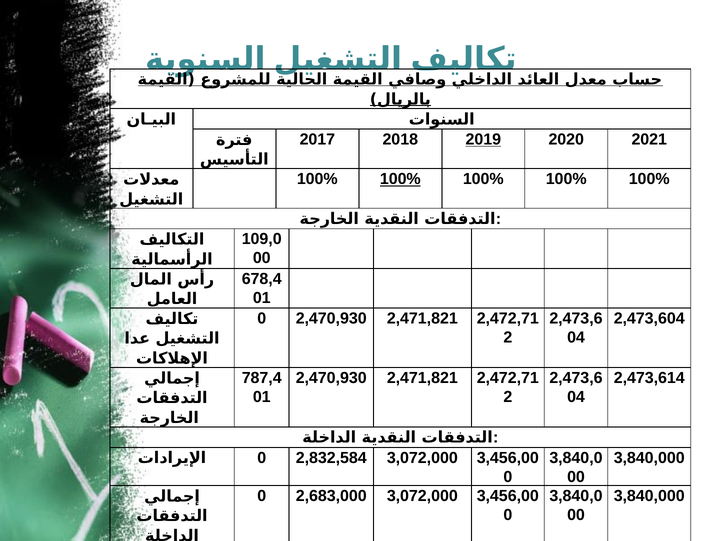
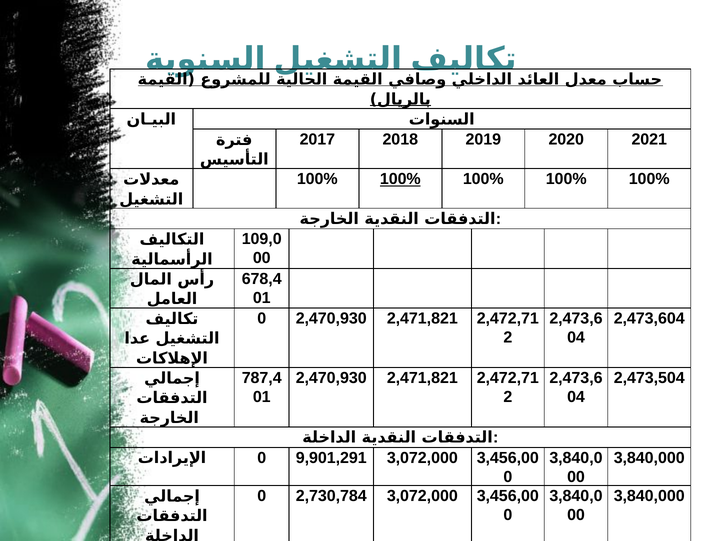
2019 underline: present -> none (483, 139)
2,473,614: 2,473,614 -> 2,473,504 (649, 378)
2,832,584: 2,832,584 -> 9,901,291 (331, 458)
2,683,000: 2,683,000 -> 2,730,784 (331, 496)
